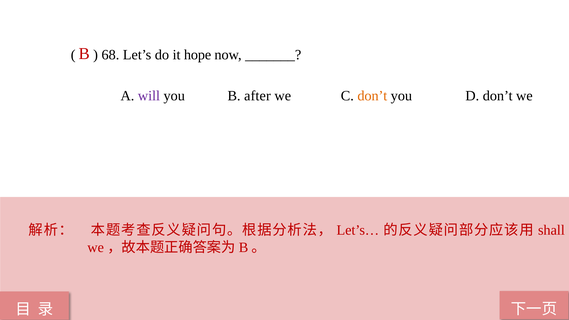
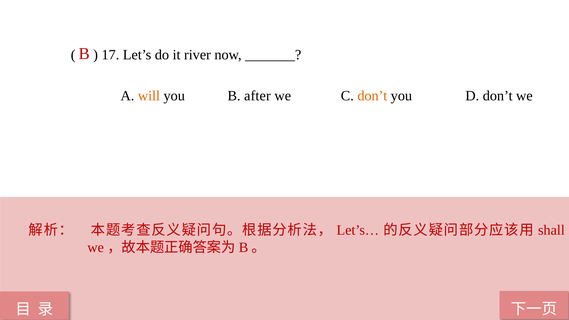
68: 68 -> 17 (110, 55)
hope: hope -> river (197, 55)
will colour: purple -> orange (149, 96)
